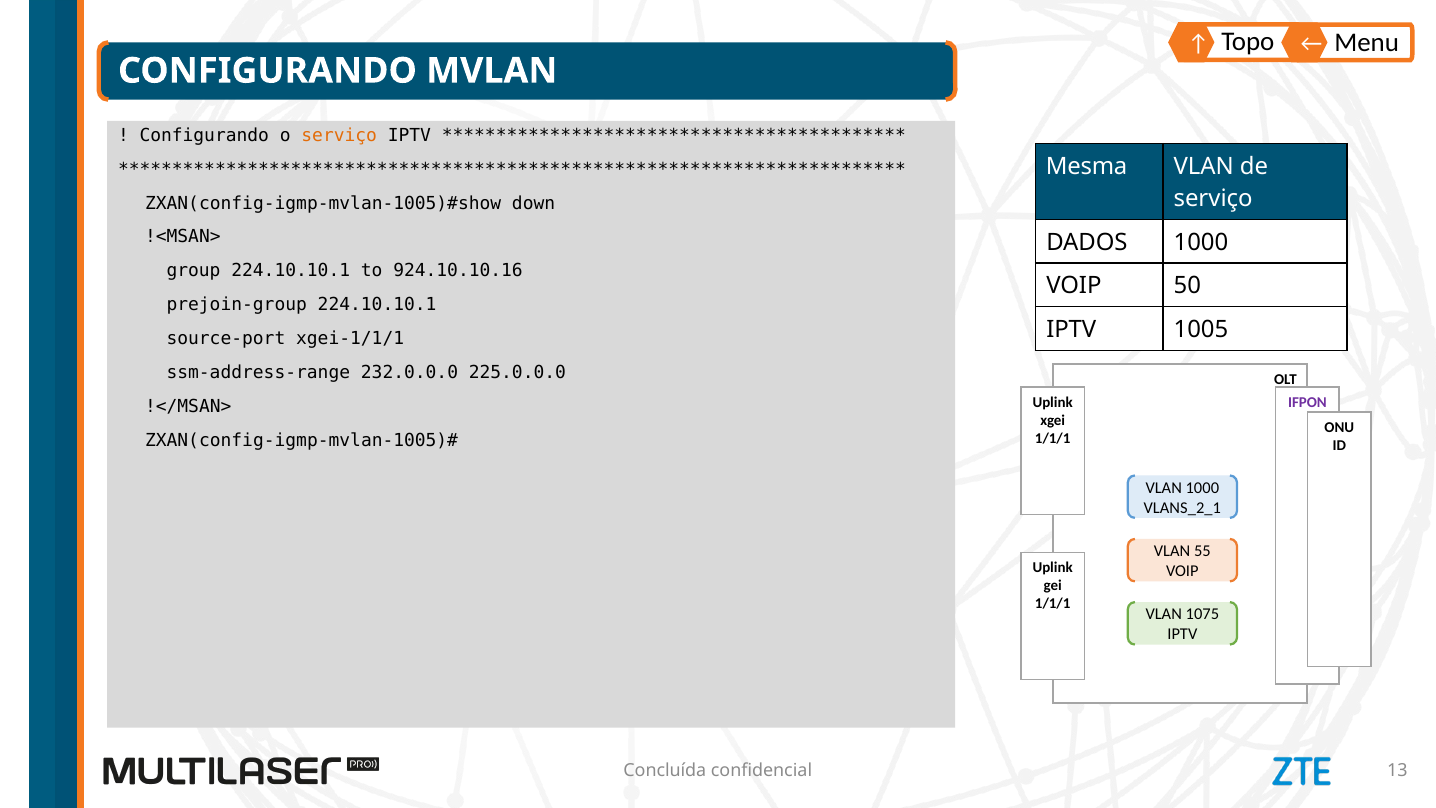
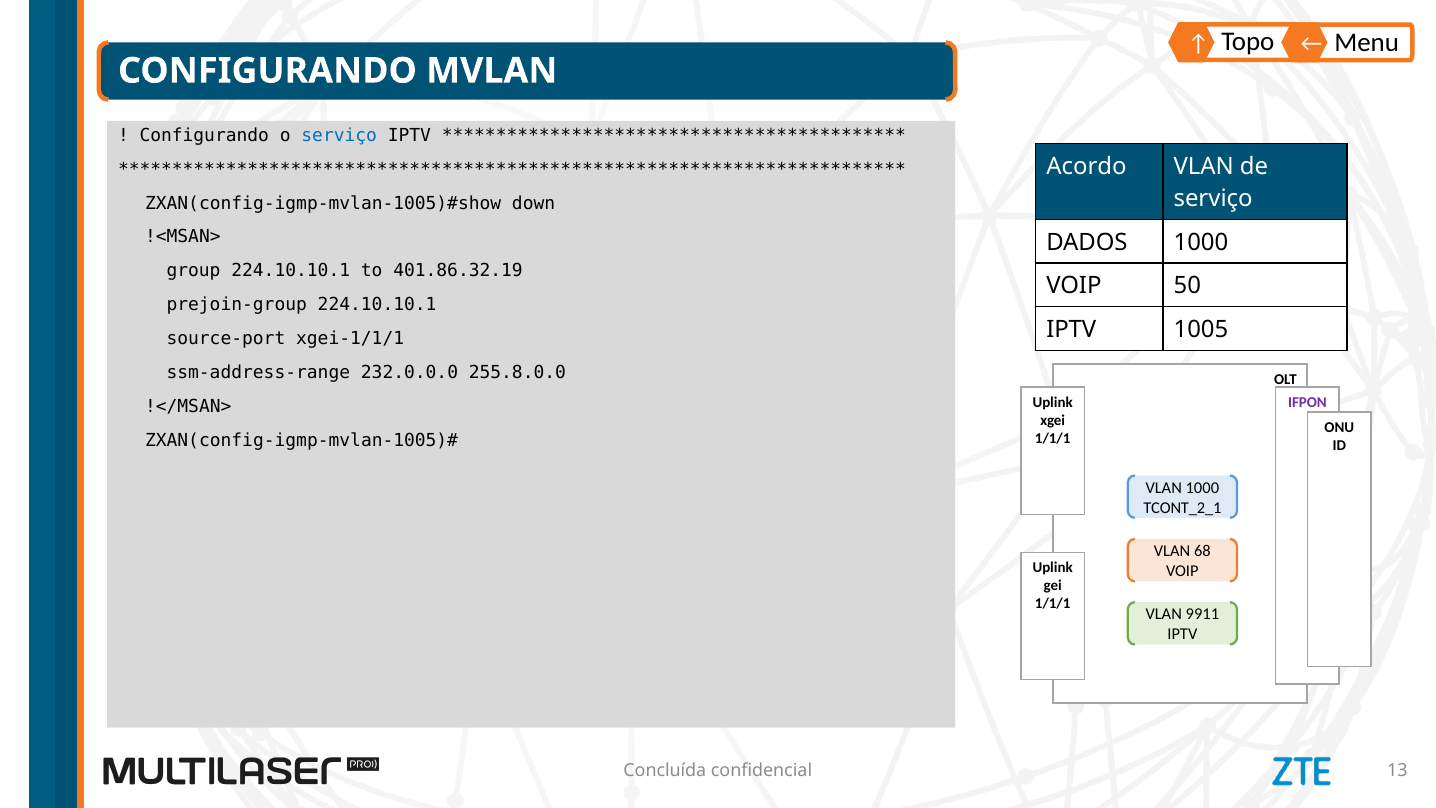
serviço colour: orange -> blue (339, 135)
Mesma: Mesma -> Acordo (1086, 166)
924.10.10.16: 924.10.10.16 -> 401.86.32.19 (458, 271)
225.0.0.0: 225.0.0.0 -> 255.8.0.0 (517, 372)
VLANS_2_1: VLANS_2_1 -> TCONT_2_1 (1182, 507)
55: 55 -> 68 (1202, 551)
1075: 1075 -> 9911 (1202, 614)
